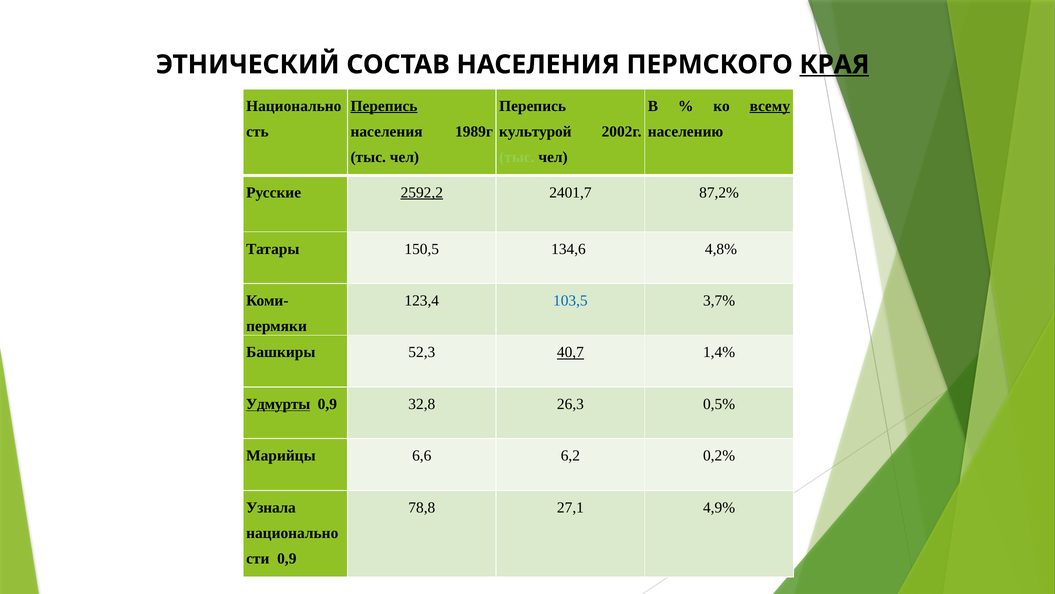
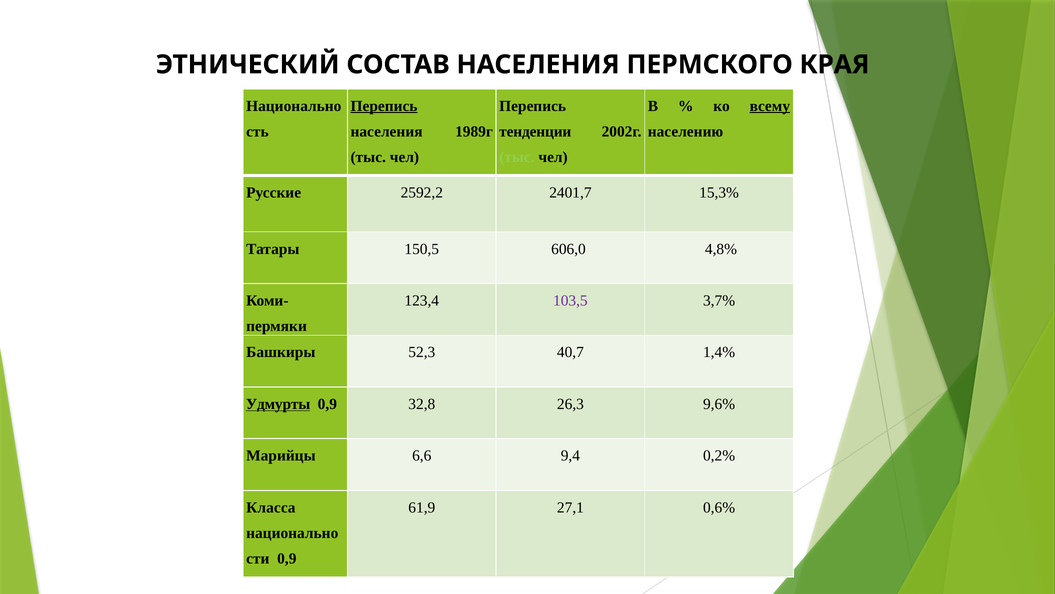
КРАЯ underline: present -> none (835, 65)
культурой: культурой -> тенденции (535, 131)
2592,2 underline: present -> none (422, 192)
87,2%: 87,2% -> 15,3% (719, 192)
134,6: 134,6 -> 606,0 (568, 249)
103,5 colour: blue -> purple (570, 300)
40,7 underline: present -> none (570, 352)
0,5%: 0,5% -> 9,6% (719, 404)
6,2: 6,2 -> 9,4 (570, 455)
Узнала: Узнала -> Класса (271, 507)
78,8: 78,8 -> 61,9 (422, 507)
4,9%: 4,9% -> 0,6% (719, 507)
